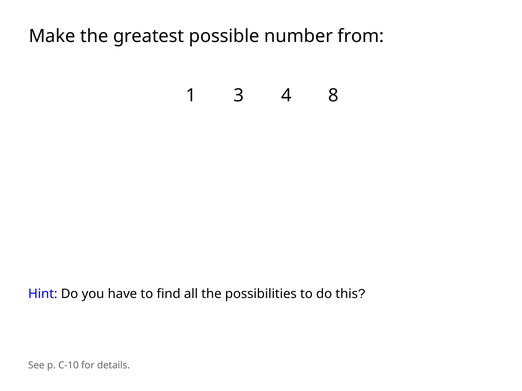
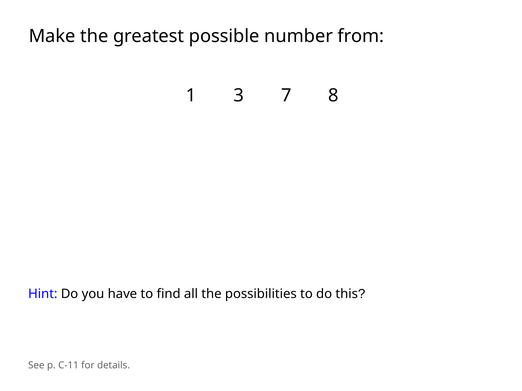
4: 4 -> 7 (286, 95)
C-10: C-10 -> C-11 (68, 366)
